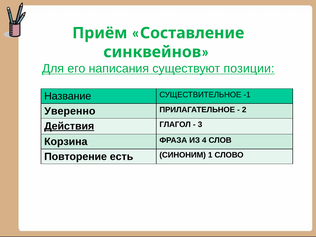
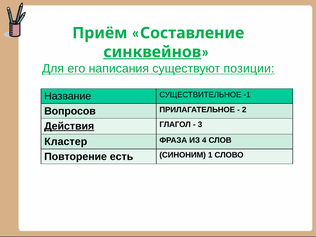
синквейнов underline: none -> present (152, 52)
Уверенно: Уверенно -> Вопросов (70, 111)
Корзина: Корзина -> Кластер (66, 142)
